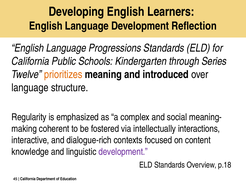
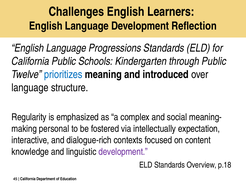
Developing: Developing -> Challenges (76, 12)
through Series: Series -> Public (214, 61)
prioritizes colour: orange -> blue (63, 74)
coherent: coherent -> personal (54, 128)
interactions: interactions -> expectation (199, 128)
